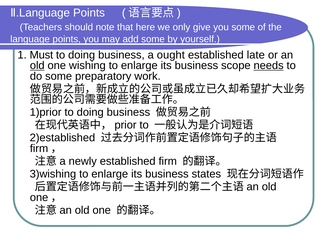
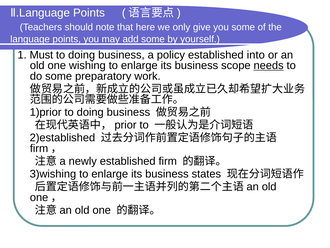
ought: ought -> policy (171, 55)
late: late -> into (256, 55)
old underline: present -> none (37, 65)
